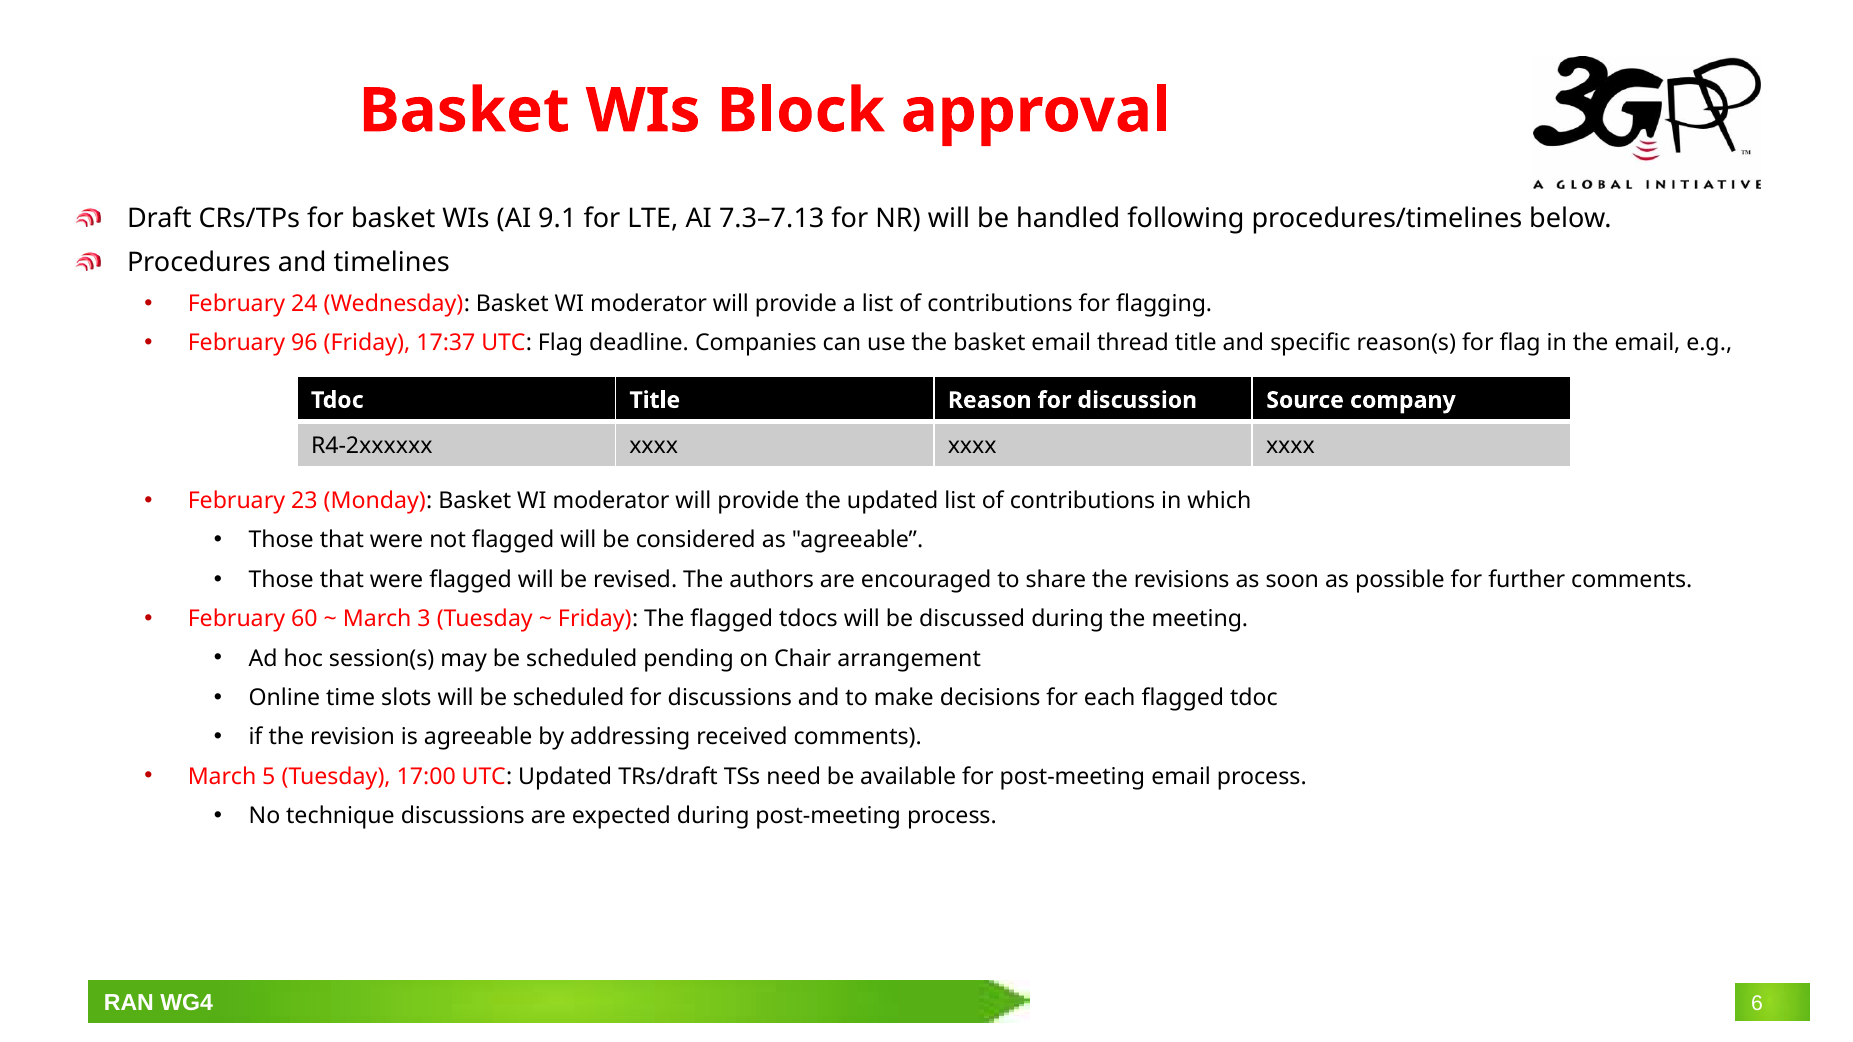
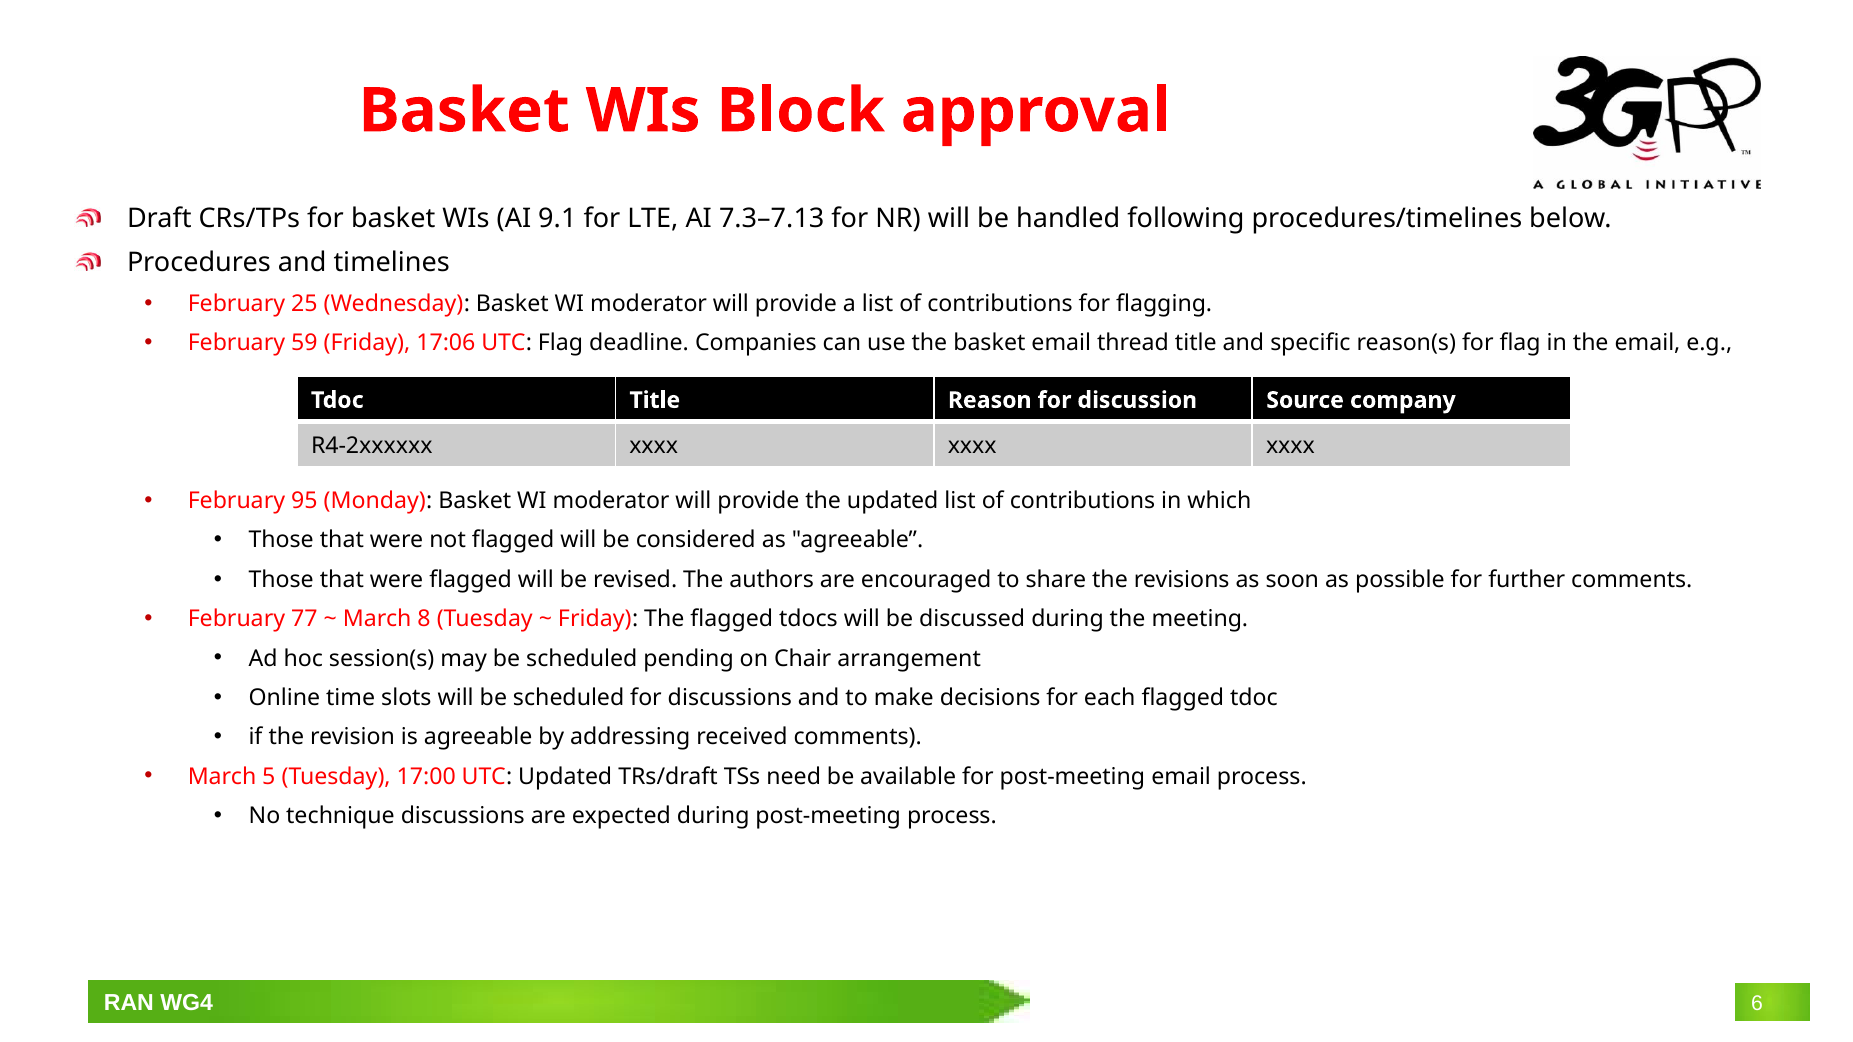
24: 24 -> 25 (304, 304)
96: 96 -> 59 (304, 343)
17:37: 17:37 -> 17:06 (446, 343)
23: 23 -> 95 (304, 501)
60: 60 -> 77 (304, 619)
3: 3 -> 8 (424, 619)
